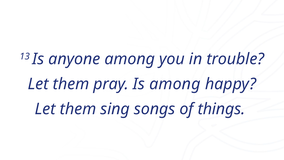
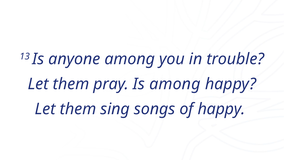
of things: things -> happy (221, 109)
